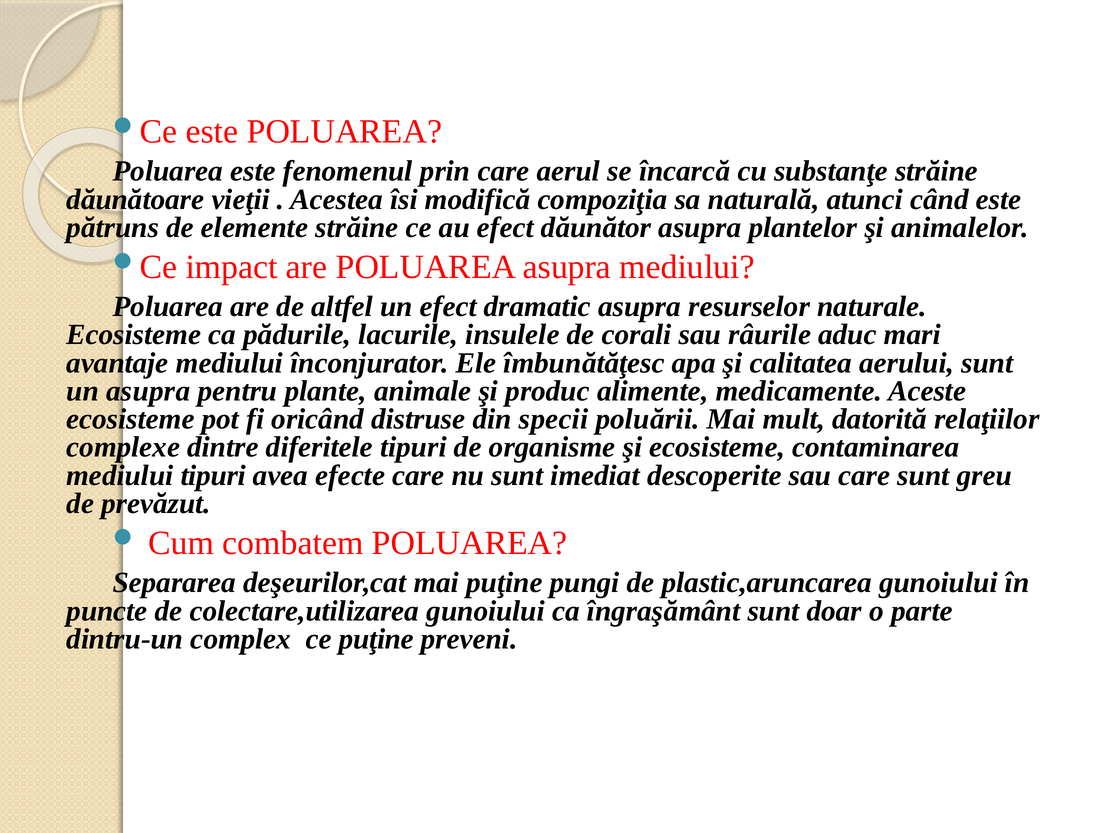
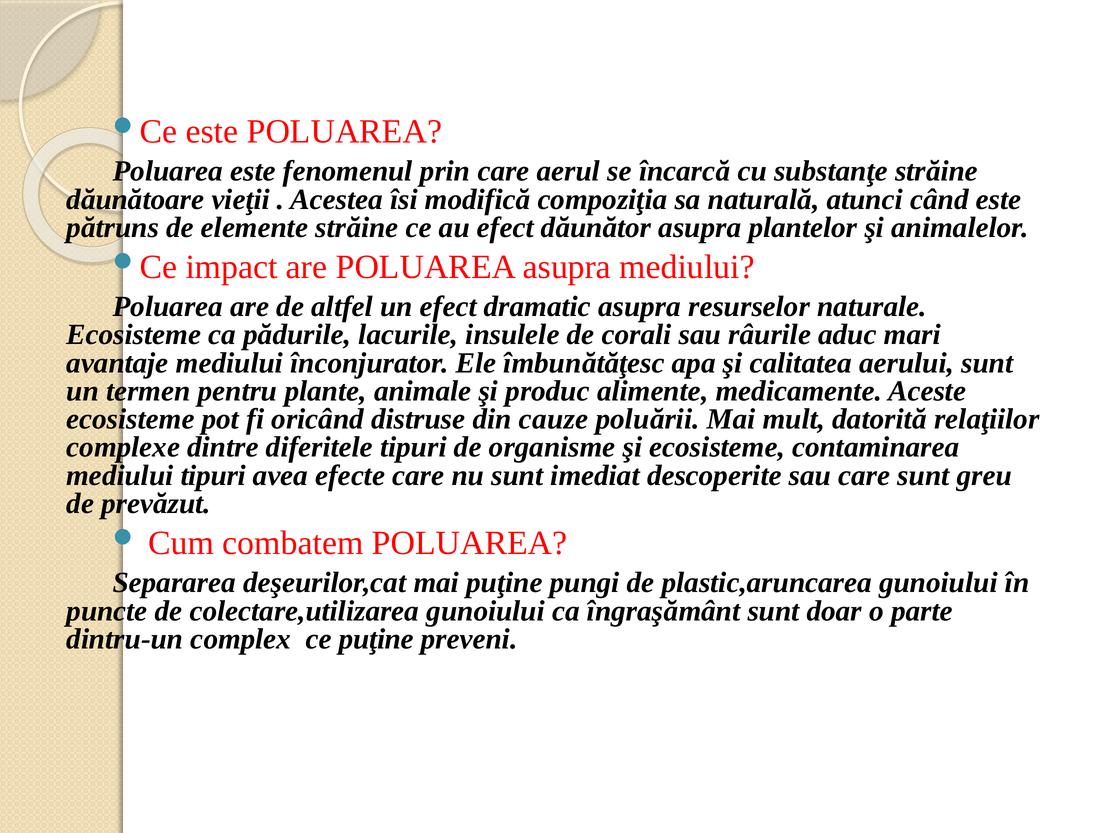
un asupra: asupra -> termen (148, 391)
specii: specii -> cauze (554, 419)
